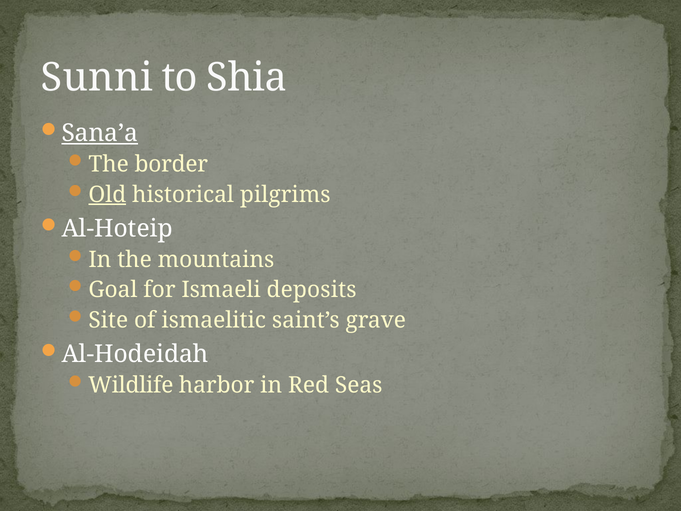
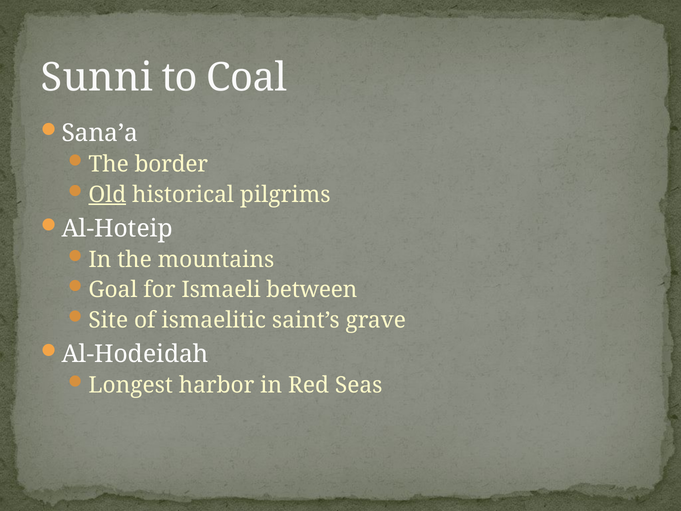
Shia: Shia -> Coal (247, 78)
Sana’a underline: present -> none (100, 133)
deposits: deposits -> between (312, 290)
Wildlife: Wildlife -> Longest (131, 385)
